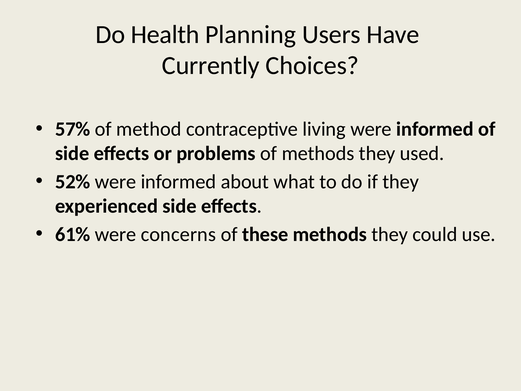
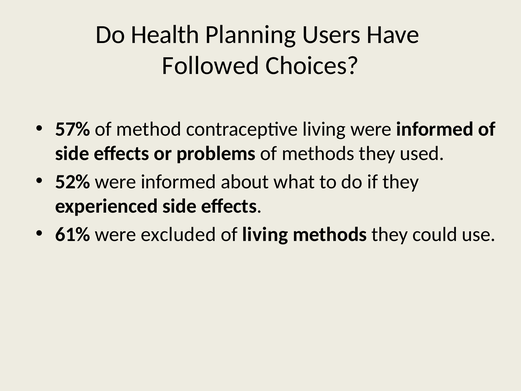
Currently: Currently -> Followed (211, 66)
concerns: concerns -> excluded (178, 234)
of these: these -> living (265, 234)
